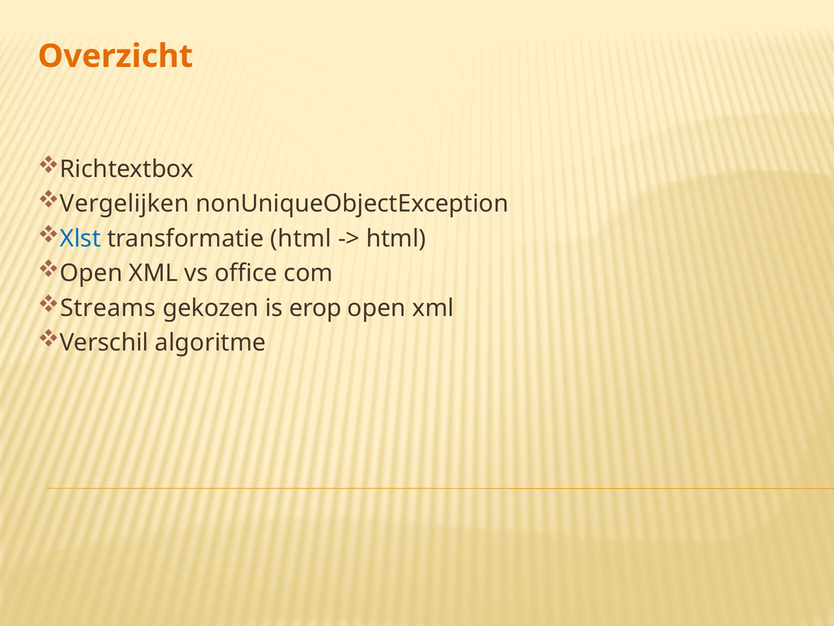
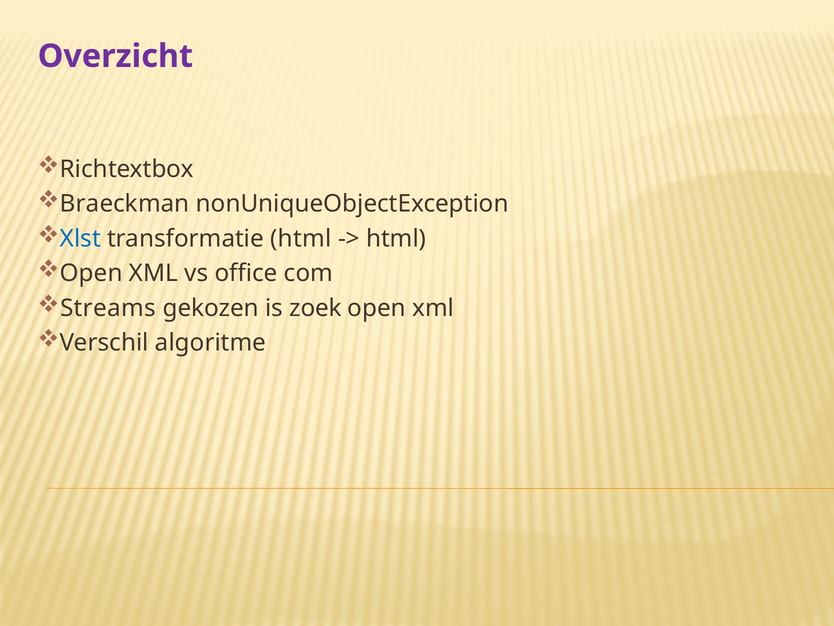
Overzicht colour: orange -> purple (115, 56)
Vergelijken: Vergelijken -> Braeckman (125, 204)
erop: erop -> zoek (315, 308)
